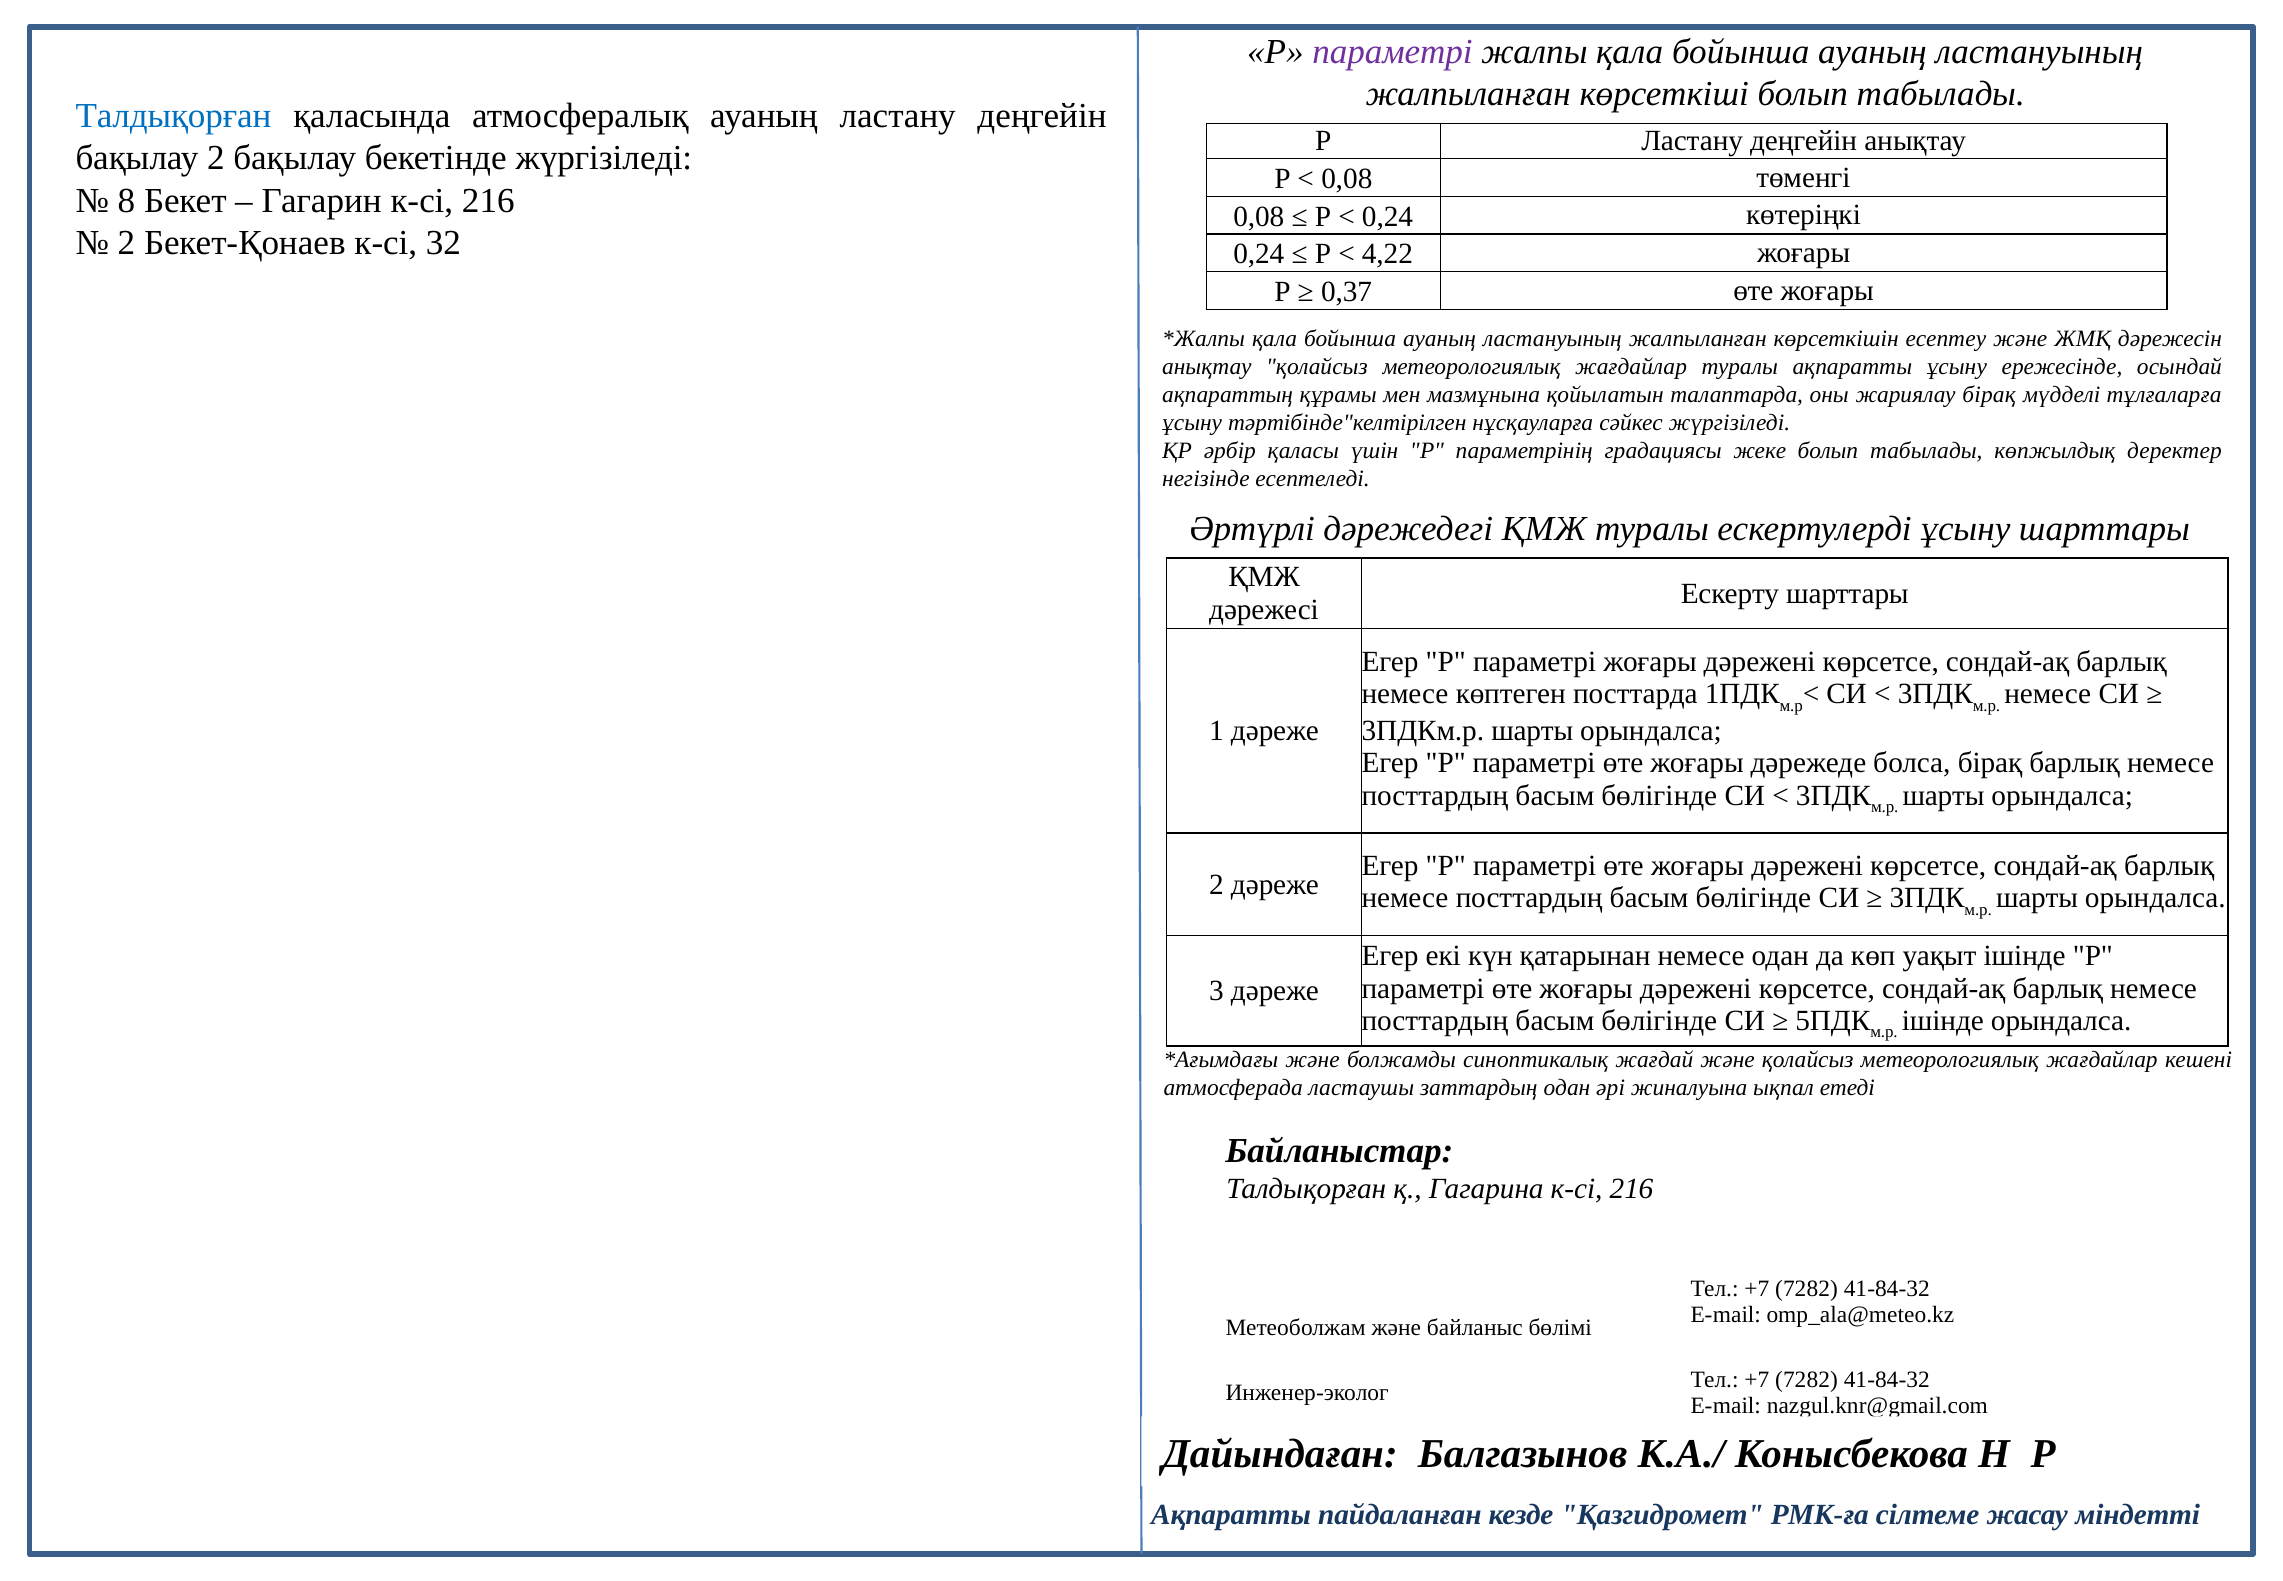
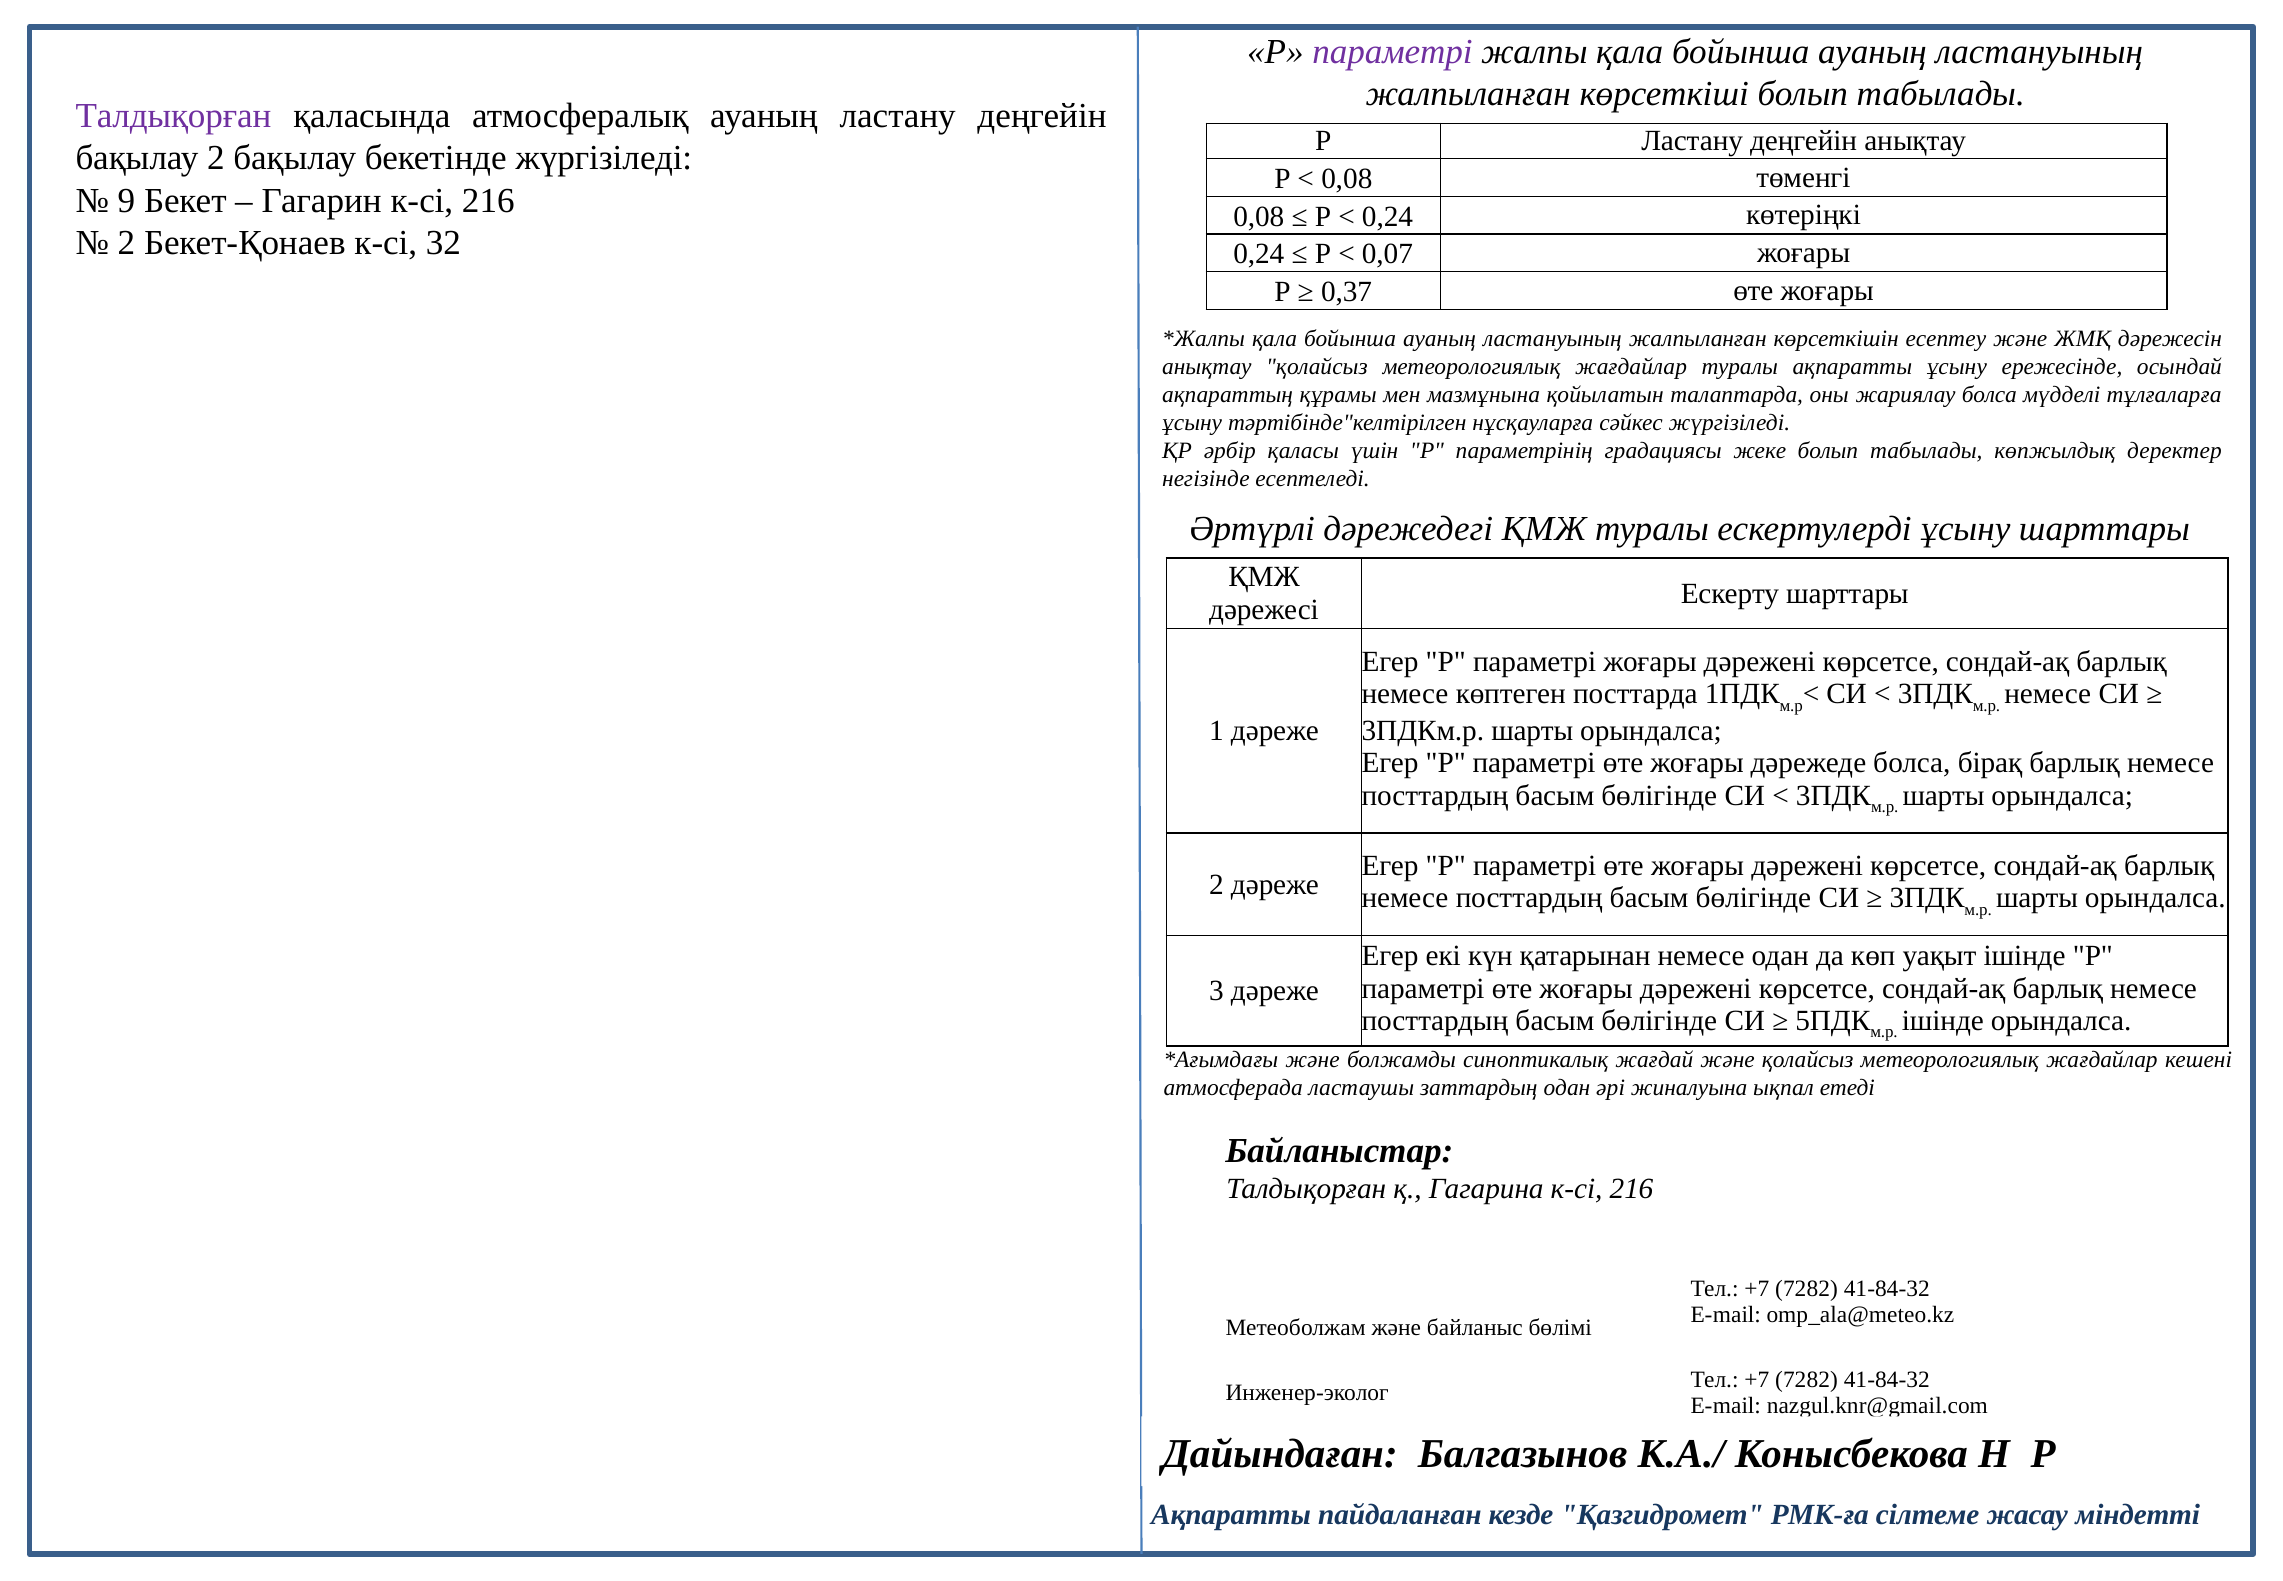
Талдықорған colour: blue -> purple (174, 116)
8: 8 -> 9 (127, 200)
4,22: 4,22 -> 0,07 (1387, 254)
жариялау бірақ: бірақ -> болса (1989, 395)
